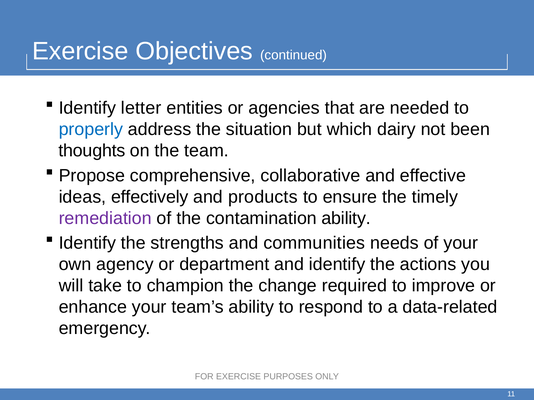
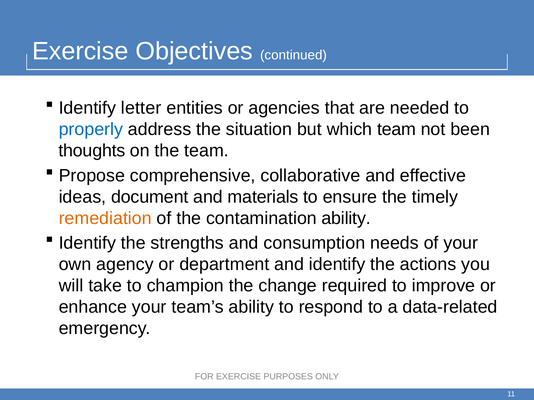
which dairy: dairy -> team (397, 129)
effectively: effectively -> document (150, 197)
products: products -> materials (263, 197)
remediation colour: purple -> orange (105, 218)
communities: communities -> consumption (314, 243)
